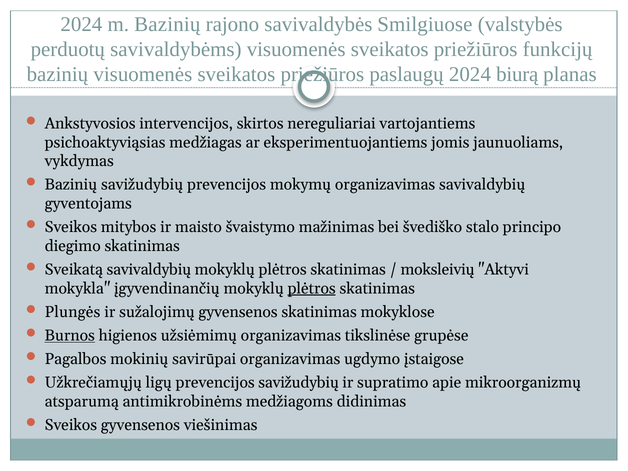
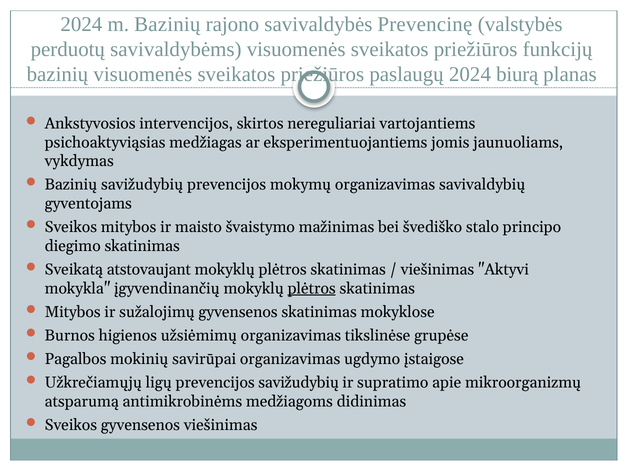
Smilgiuose: Smilgiuose -> Prevencinę (425, 24)
Sveikatą savivaldybių: savivaldybių -> atstovaujant (149, 270)
moksleivių: moksleivių -> viešinimas (437, 270)
Plungės: Plungės -> Mitybos (73, 312)
Burnos underline: present -> none (70, 336)
